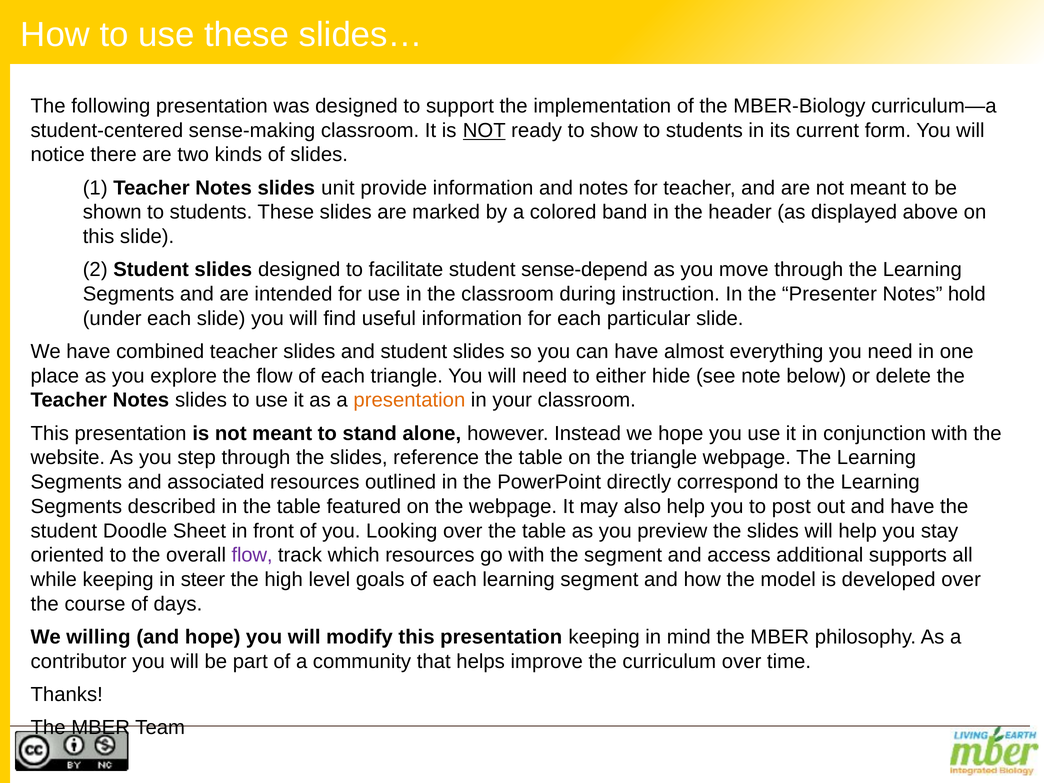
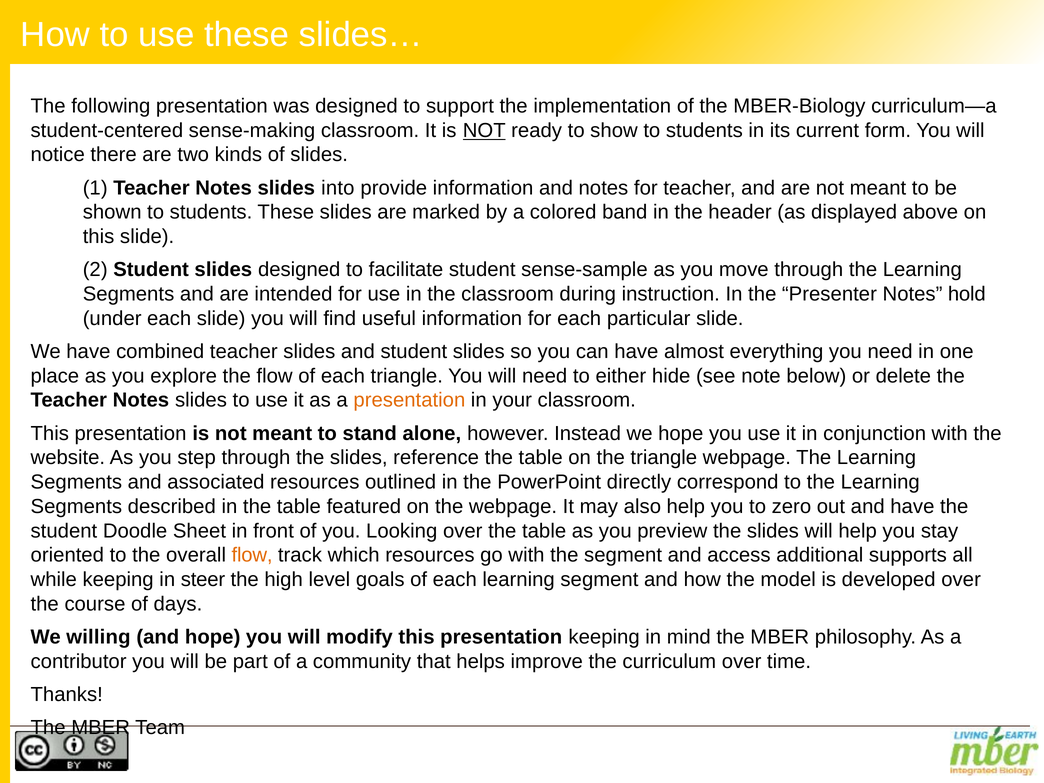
unit: unit -> into (338, 188)
sense-depend: sense-depend -> sense-sample (584, 270)
post: post -> zero (791, 507)
flow colour: purple -> orange (252, 555)
